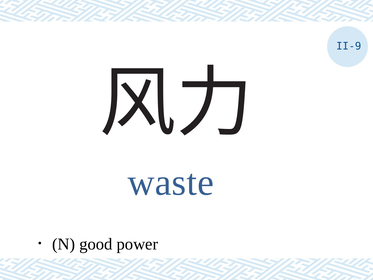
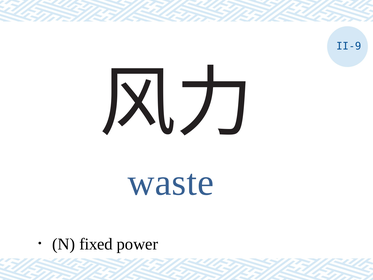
good: good -> fixed (96, 244)
